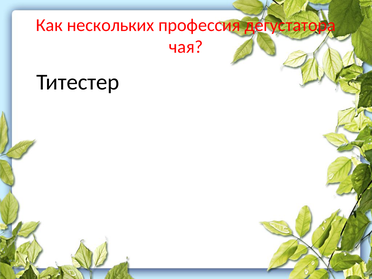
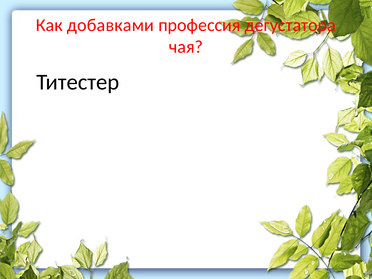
нескольких: нескольких -> добавками (110, 25)
